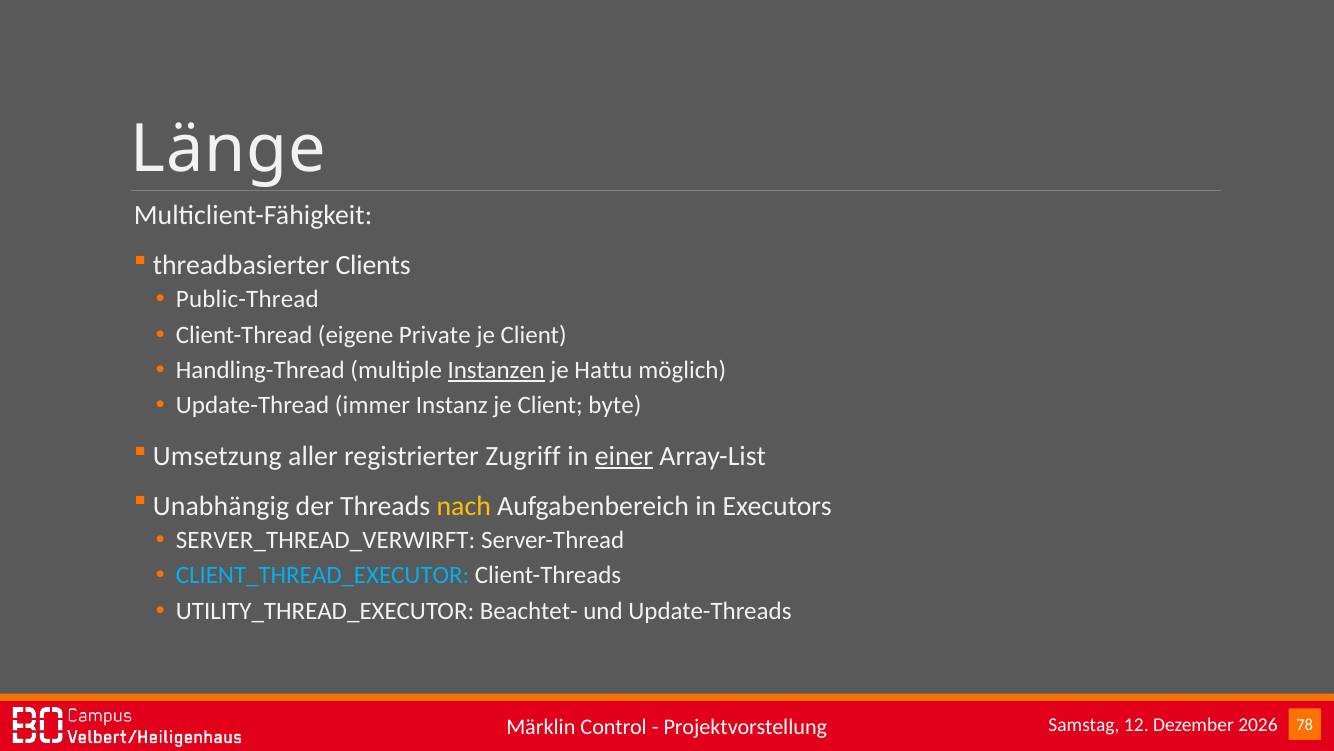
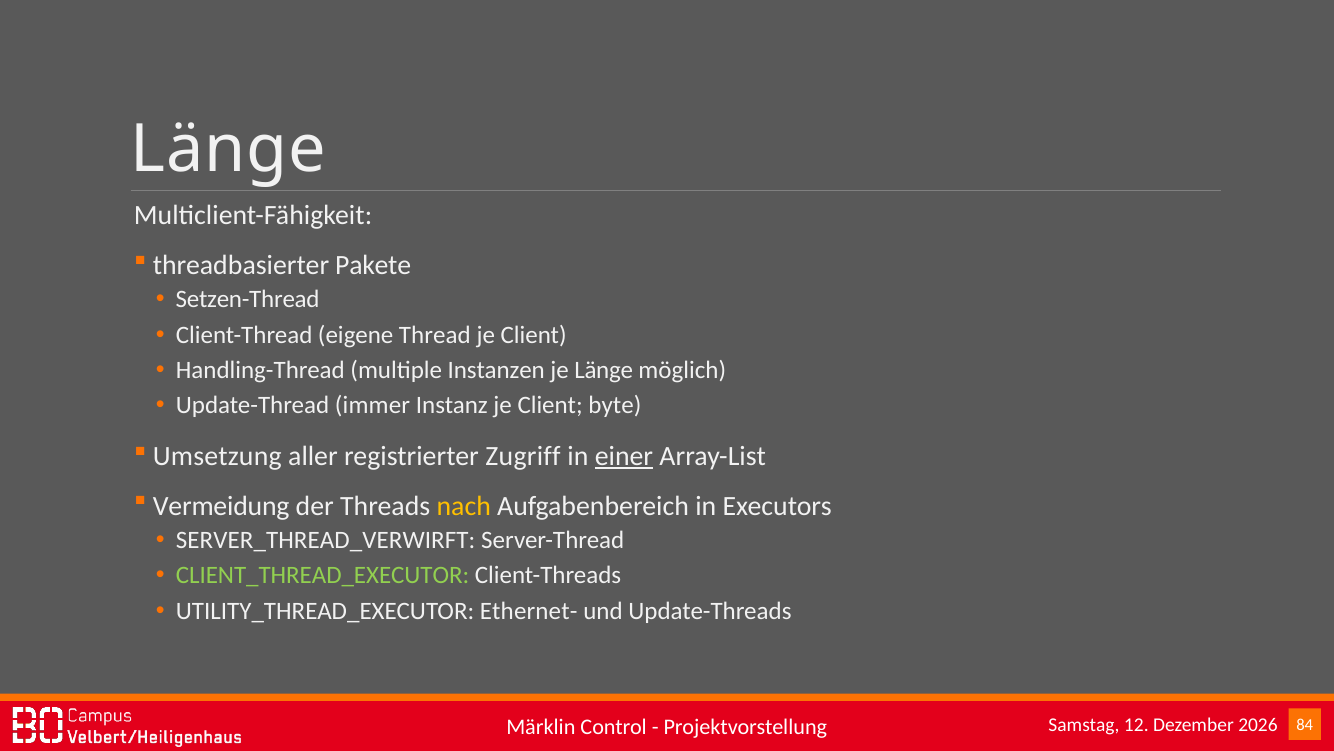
Clients: Clients -> Pakete (373, 265)
Public-Thread: Public-Thread -> Setzen-Thread (248, 299)
Private: Private -> Thread (435, 335)
Instanzen underline: present -> none (496, 370)
je Hattu: Hattu -> Länge (604, 370)
Unabhängig: Unabhängig -> Vermeidung (221, 505)
CLIENT_THREAD_EXECUTOR colour: light blue -> light green (323, 575)
Beachtet-: Beachtet- -> Ethernet- (529, 610)
78: 78 -> 84 (1305, 724)
